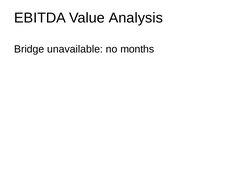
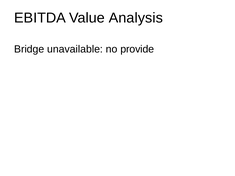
months: months -> provide (137, 49)
